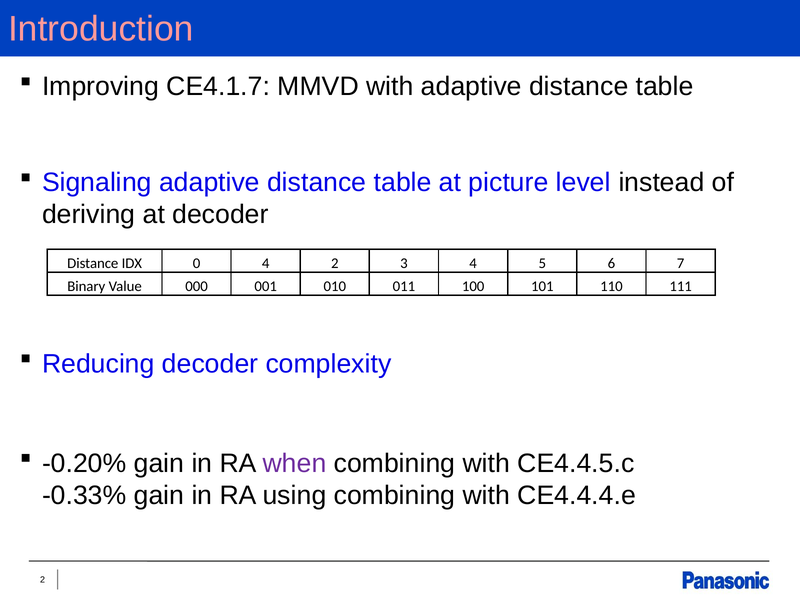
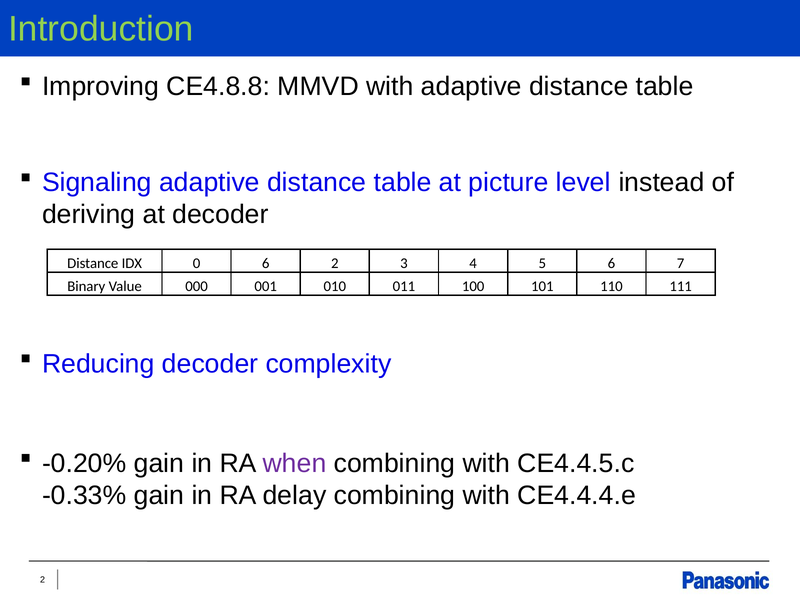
Introduction colour: pink -> light green (101, 29)
CE4.1.7: CE4.1.7 -> CE4.8.8 (218, 87)
0 4: 4 -> 6 (266, 263)
using: using -> delay (295, 495)
